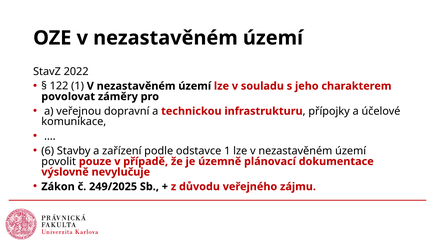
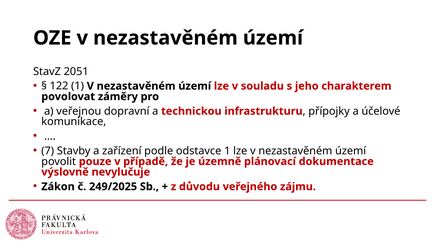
2022: 2022 -> 2051 (76, 72)
6: 6 -> 7 (48, 151)
